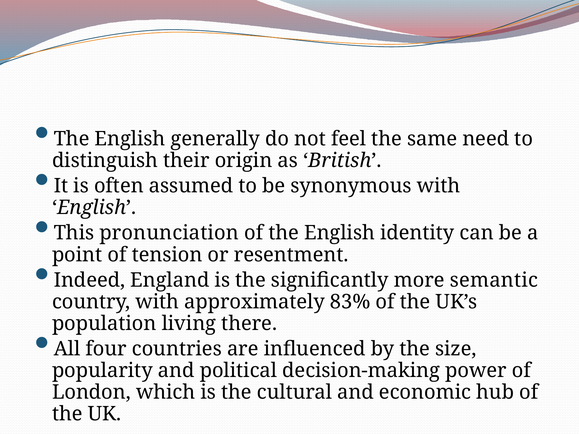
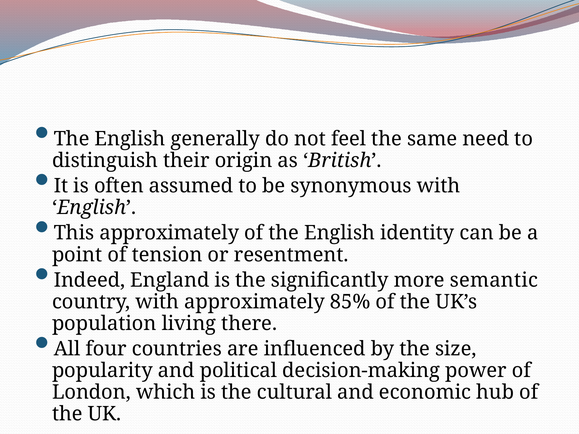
This pronunciation: pronunciation -> approximately (169, 233)
83%: 83% -> 85% (350, 302)
